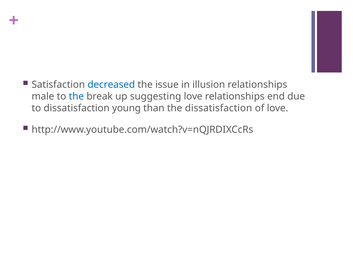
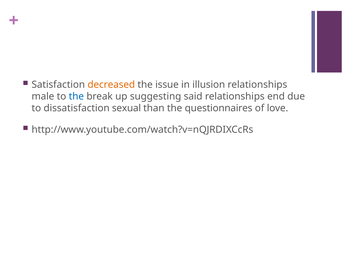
decreased colour: blue -> orange (111, 85)
suggesting love: love -> said (193, 97)
young: young -> sexual (126, 108)
the dissatisfaction: dissatisfaction -> questionnaires (219, 108)
